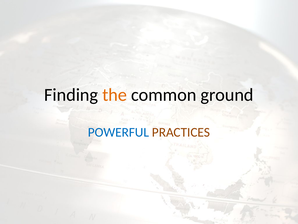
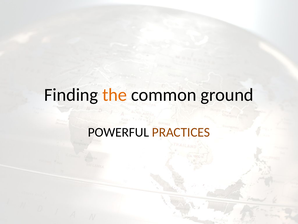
POWERFUL colour: blue -> black (118, 132)
